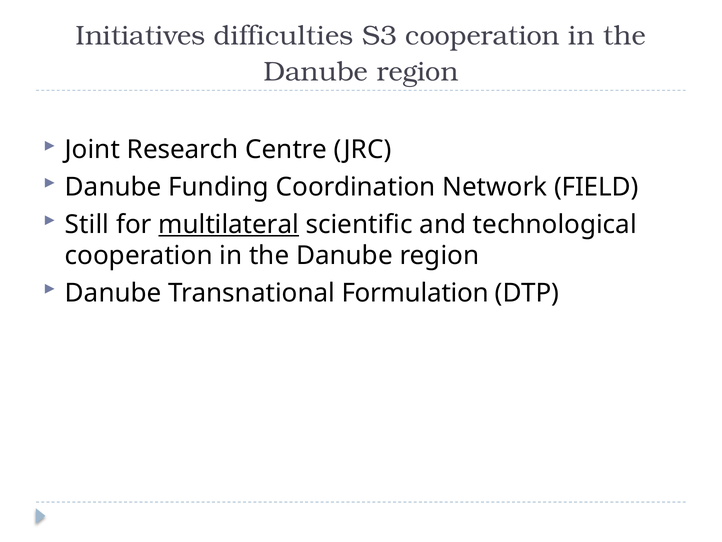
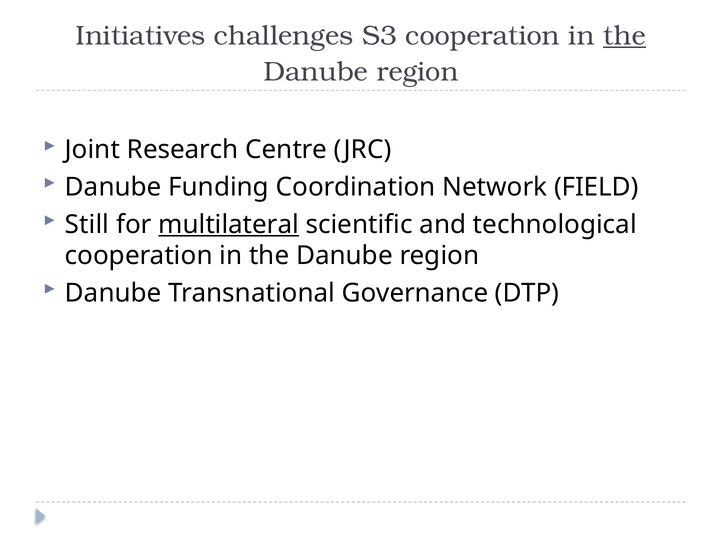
difficulties: difficulties -> challenges (284, 36)
the underline: none -> present (624, 36)
Formulation: Formulation -> Governance (415, 293)
